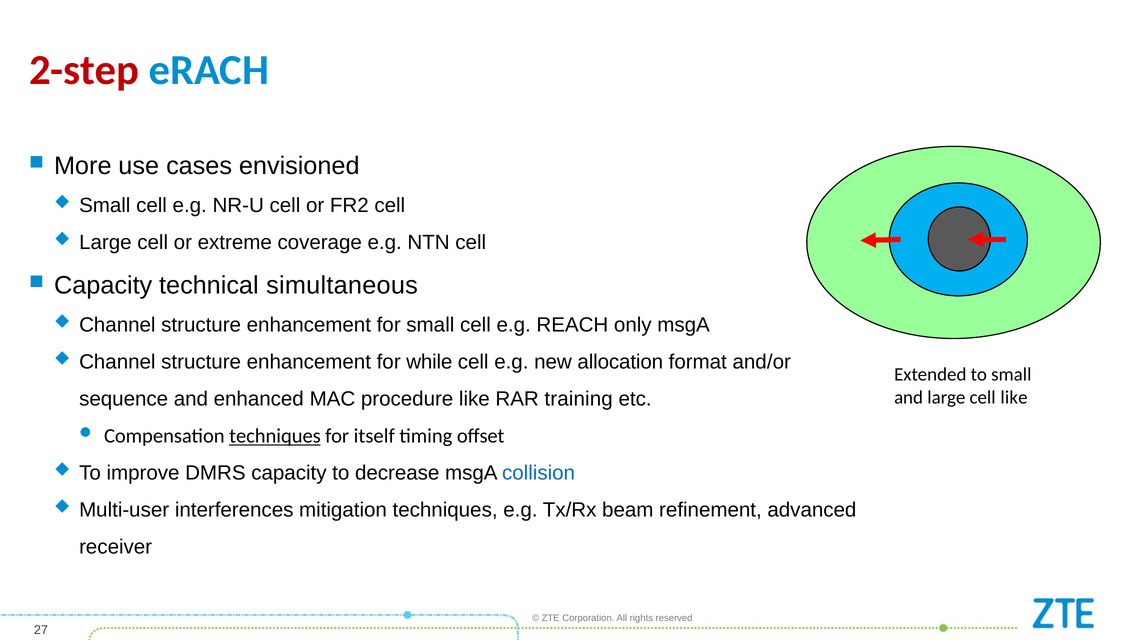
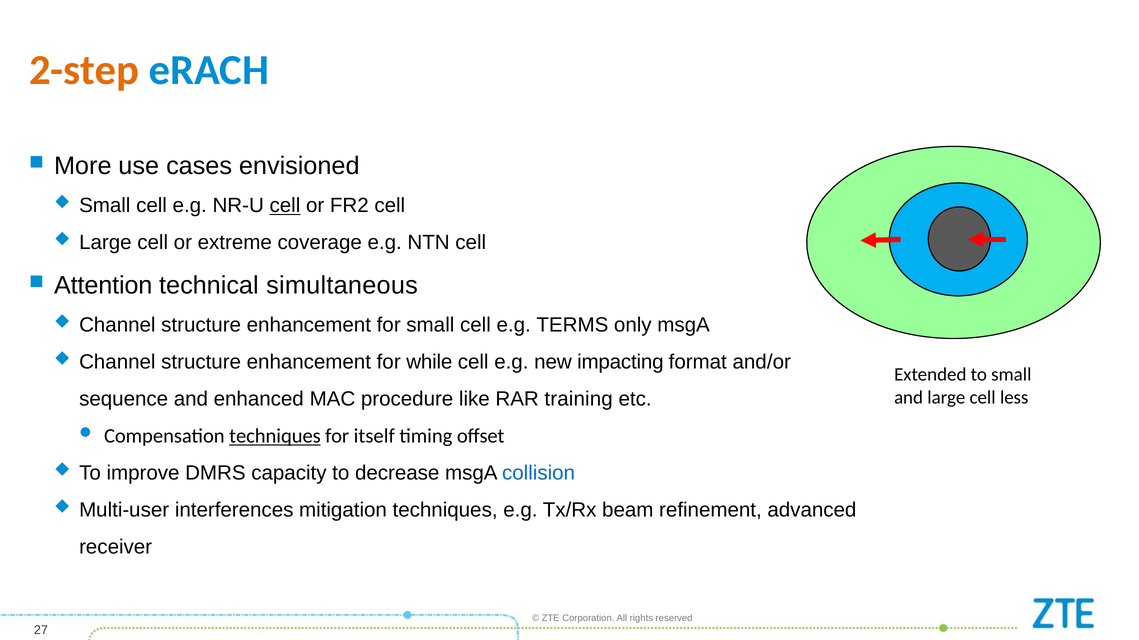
2-step colour: red -> orange (84, 70)
cell underline: none -> present (285, 206)
Capacity: Capacity -> Attention (103, 286)
REACH: REACH -> TERMS (572, 325)
allocation: allocation -> impacting (620, 362)
cell like: like -> less (1014, 398)
